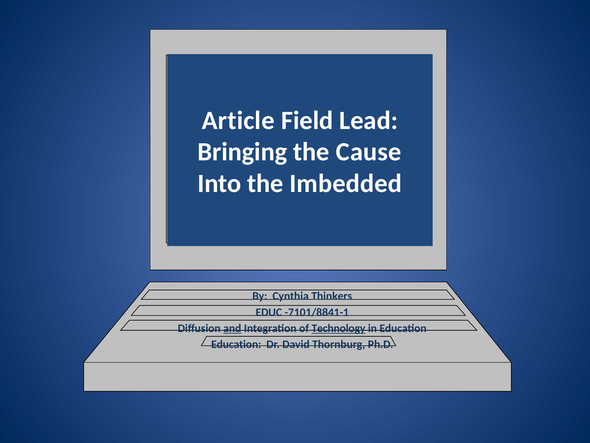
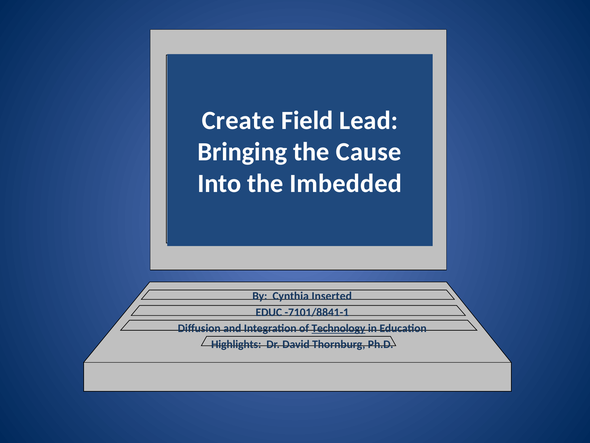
Article: Article -> Create (238, 120)
Thinkers: Thinkers -> Inserted (332, 296)
and underline: present -> none (232, 328)
Education: Education -> Highlights (236, 344)
